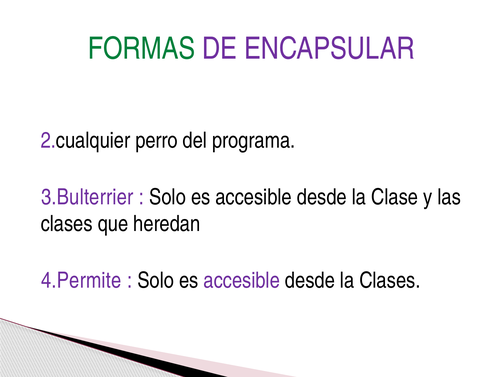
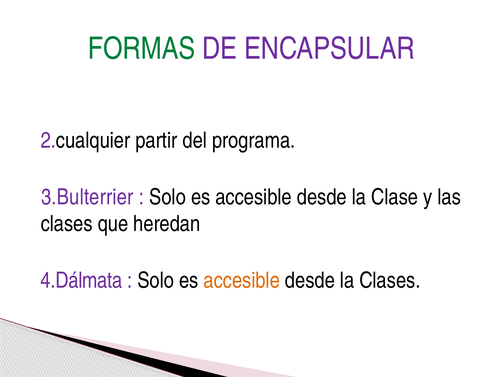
perro: perro -> partir (156, 141)
4.Permite: 4.Permite -> 4.Dálmata (81, 281)
accesible colour: purple -> orange (242, 281)
